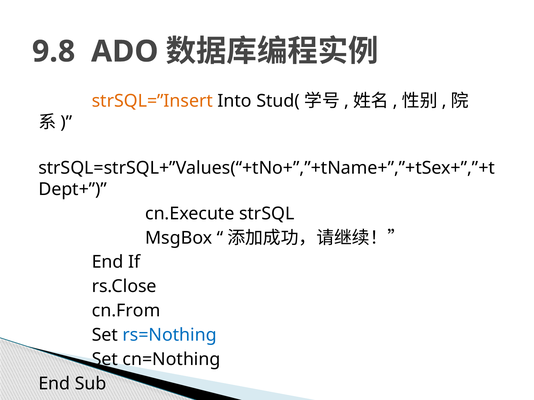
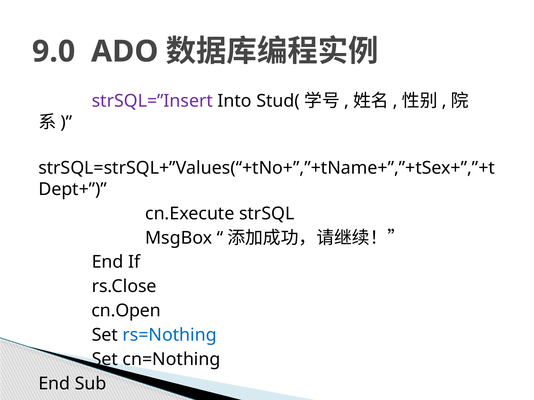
9.8: 9.8 -> 9.0 (54, 52)
strSQL=”Insert colour: orange -> purple (152, 101)
cn.From: cn.From -> cn.Open (126, 311)
